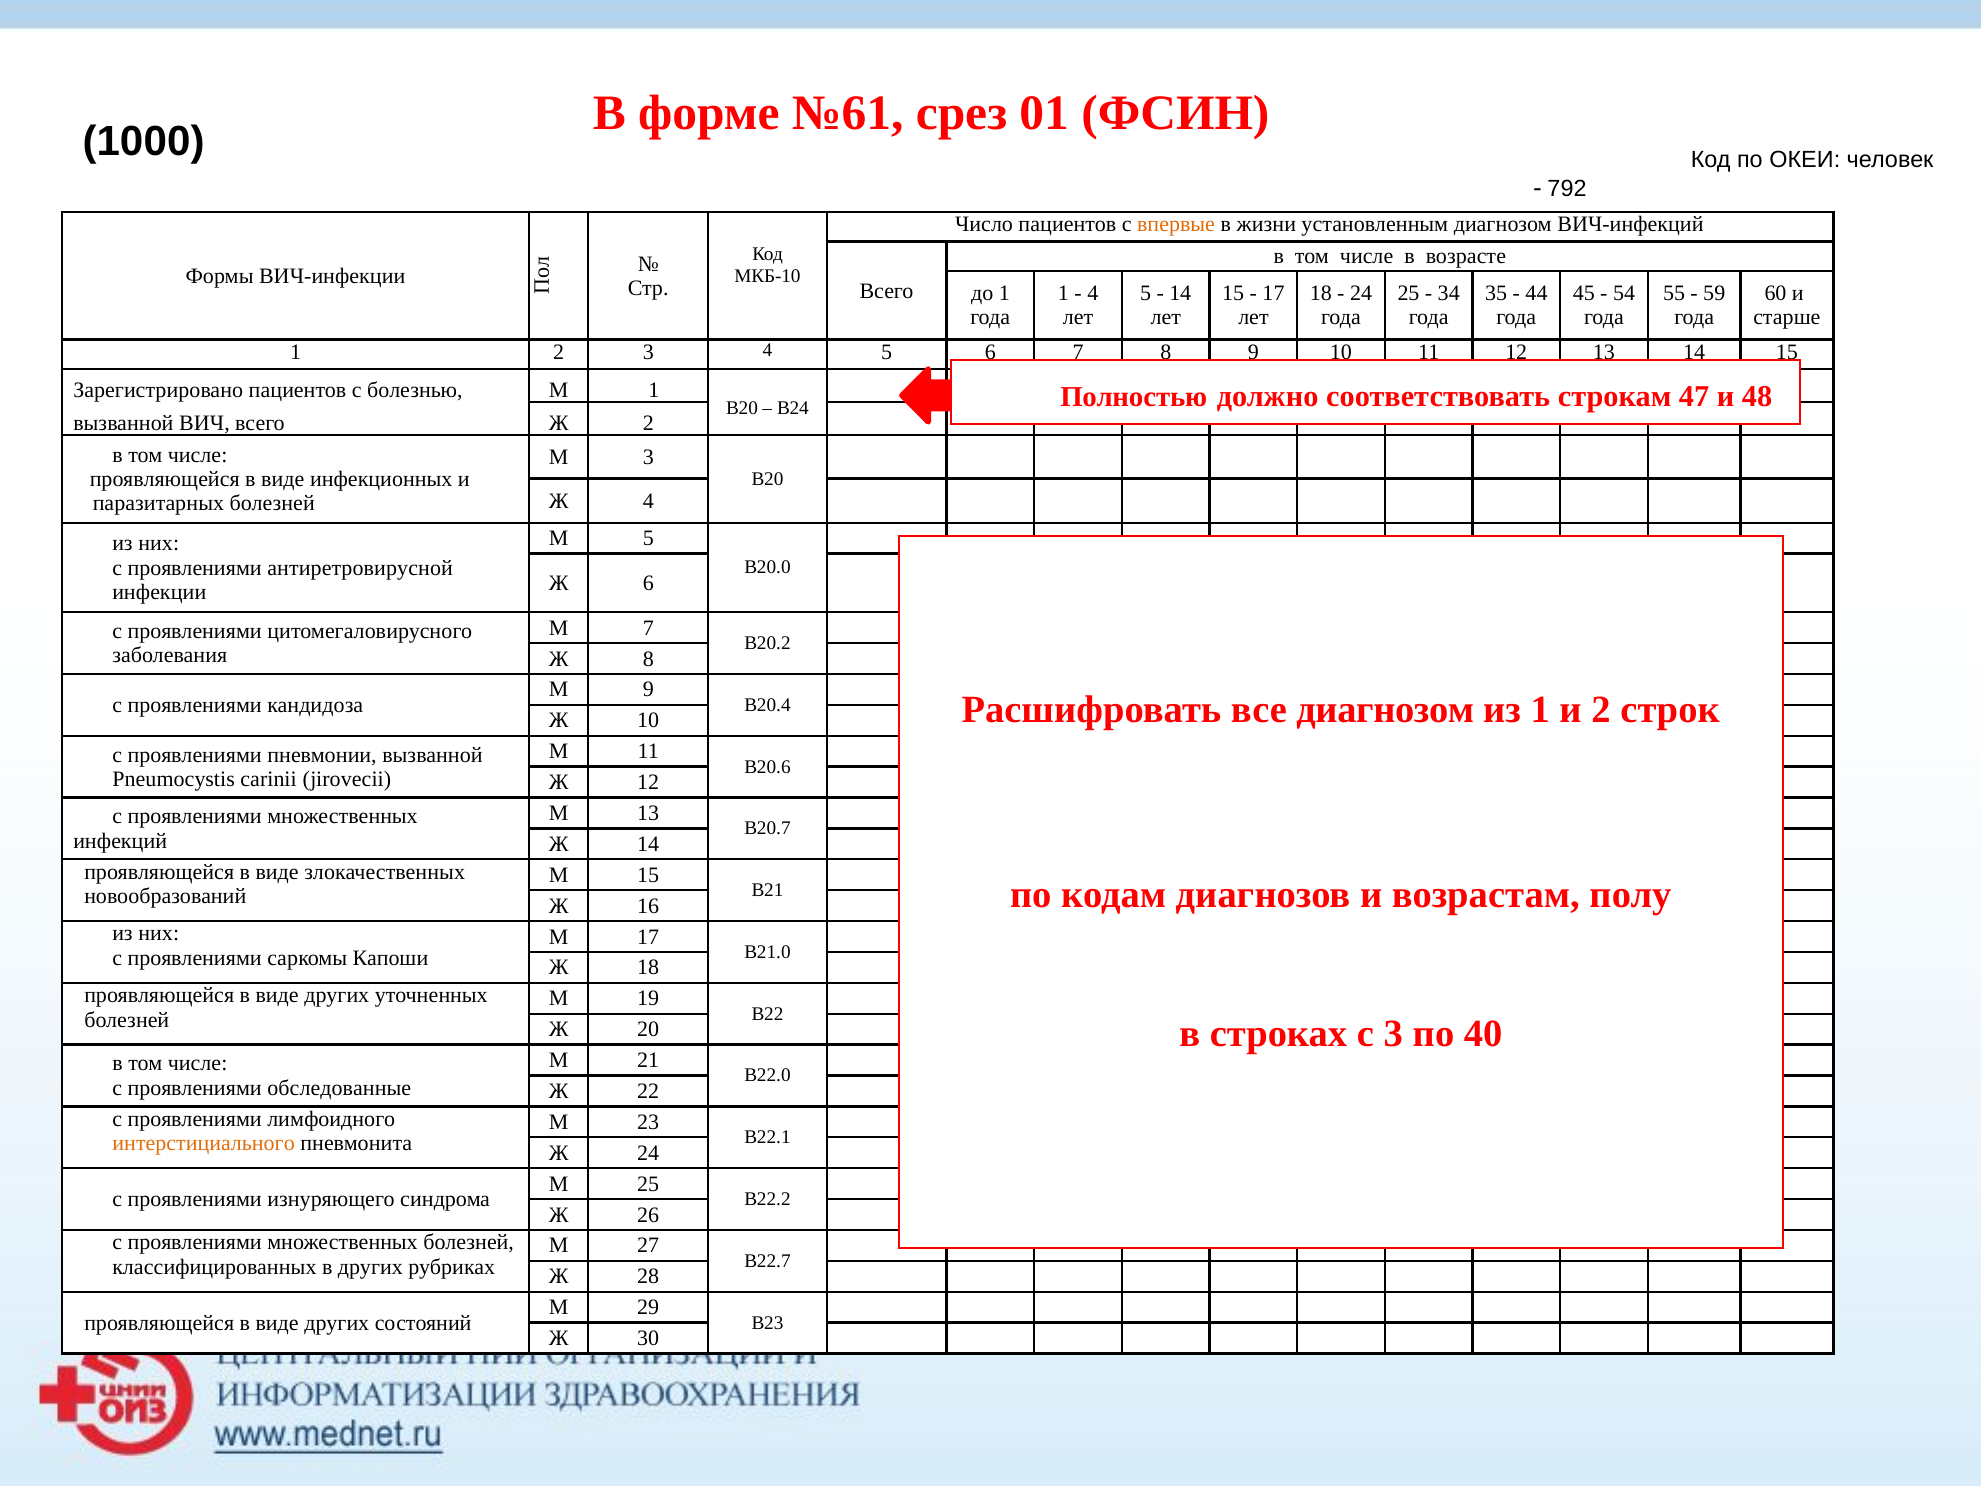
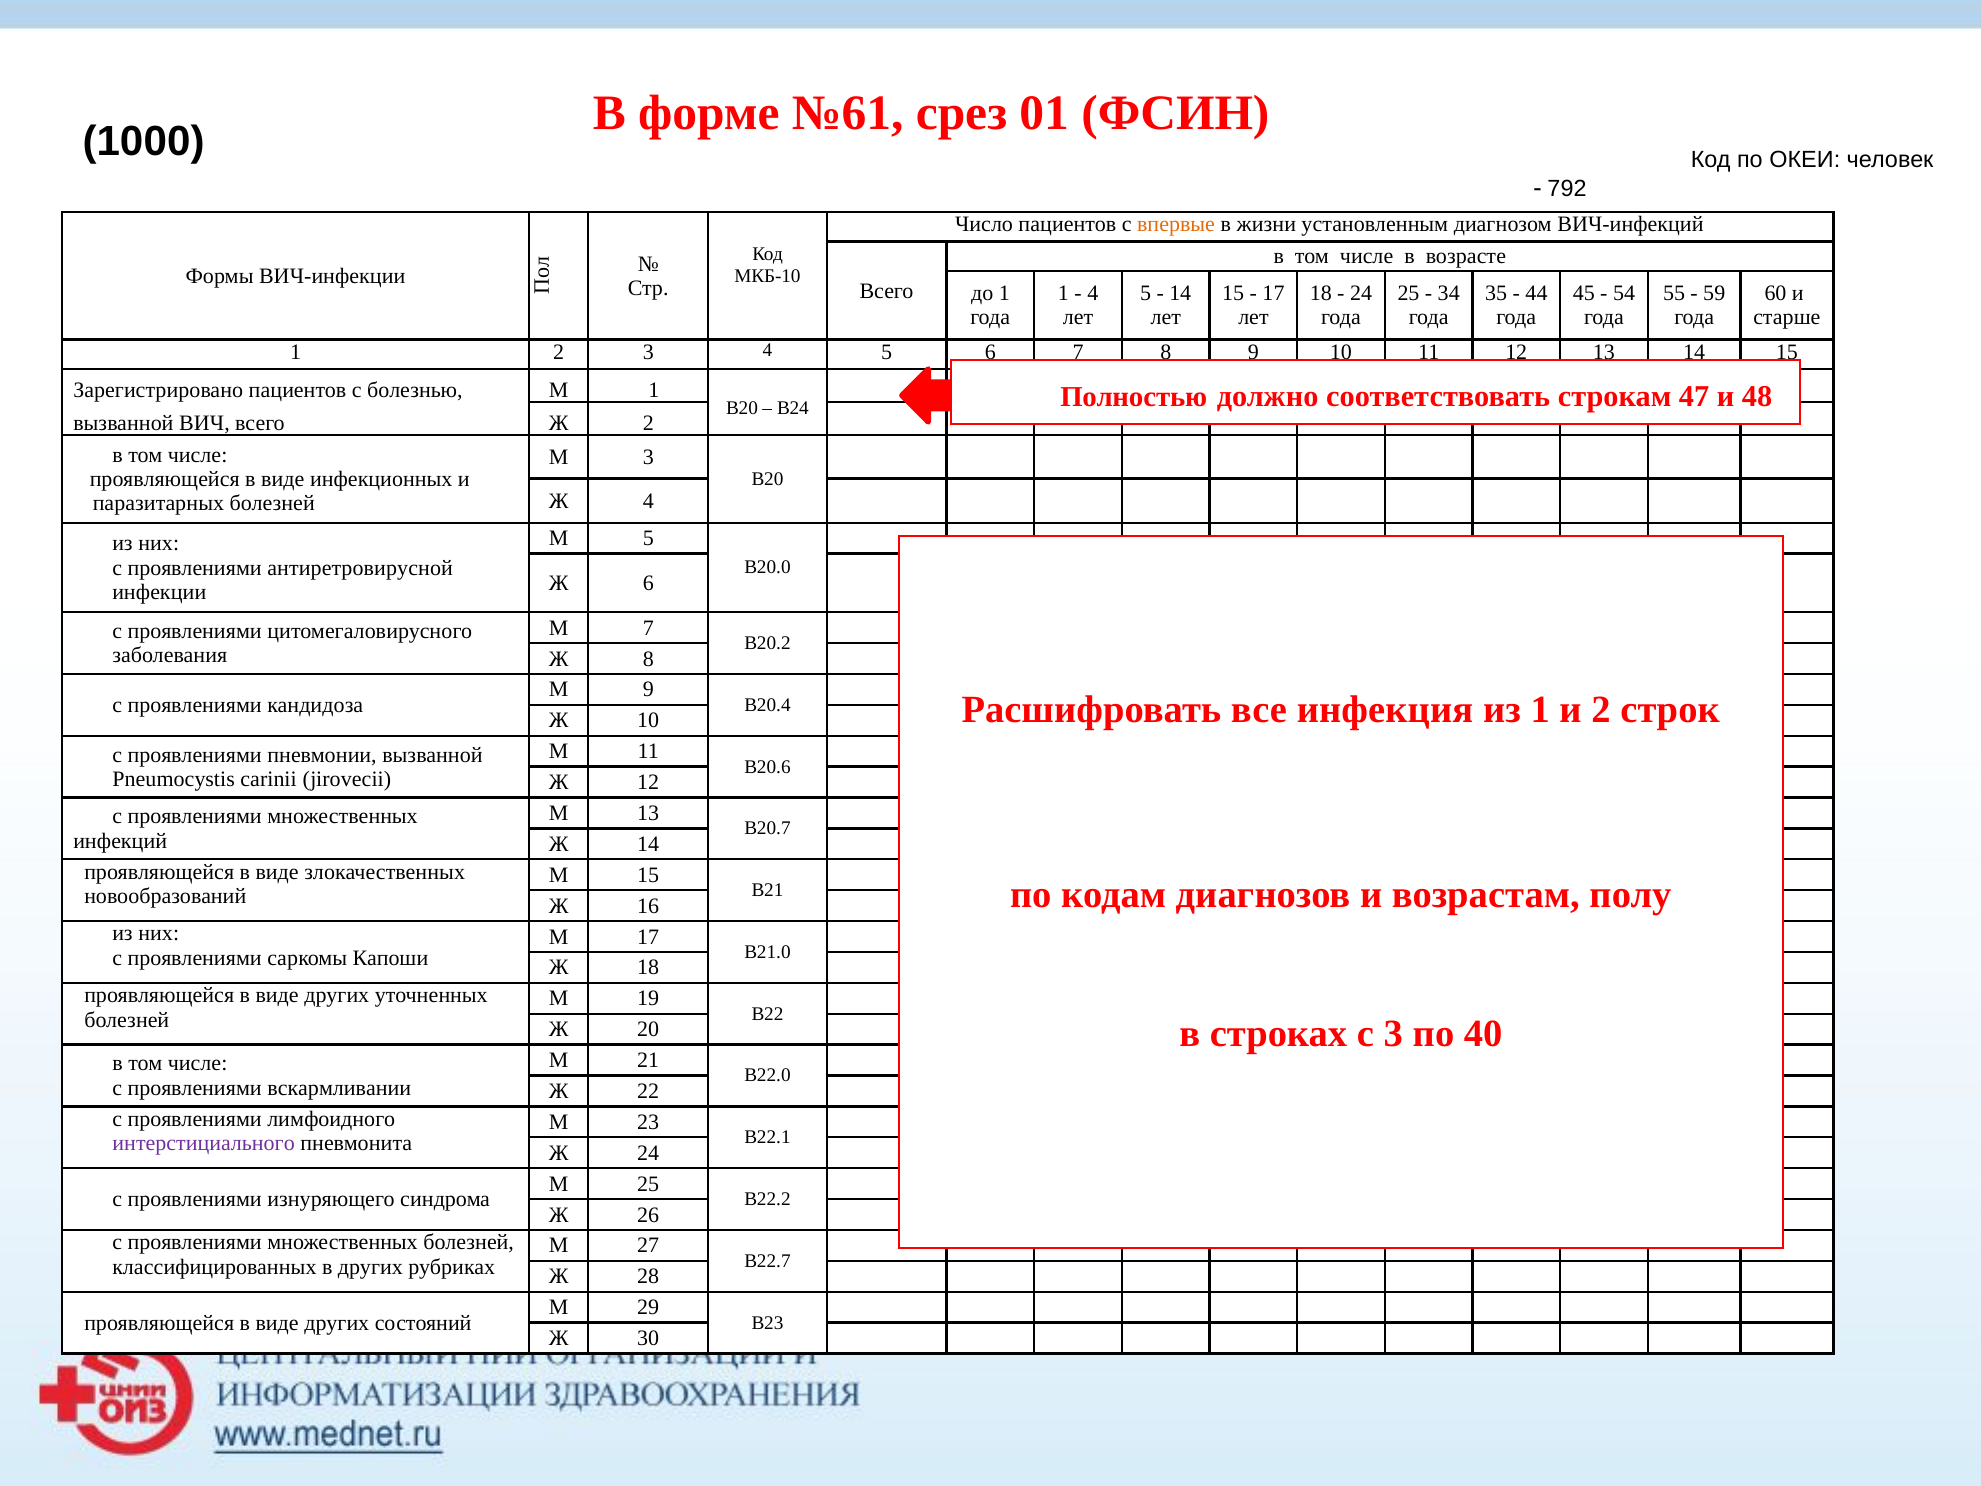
все диагнозом: диагнозом -> инфекция (1385, 710)
обследованные: обследованные -> вскармливании (339, 1088)
интерстициального colour: orange -> purple (204, 1143)
